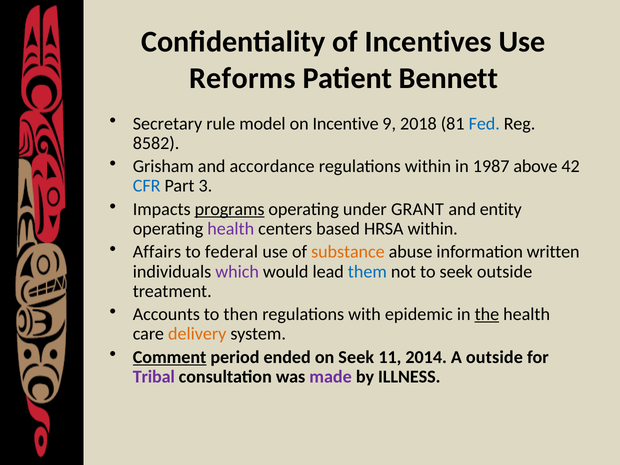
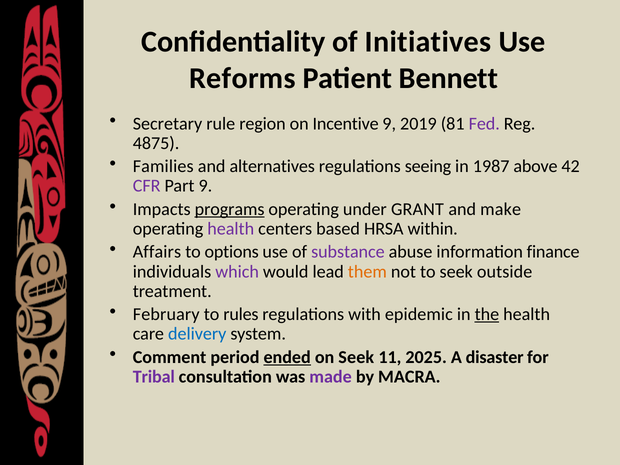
Incentives: Incentives -> Initiatives (428, 42)
model: model -> region (262, 124)
2018: 2018 -> 2019 (418, 124)
Fed colour: blue -> purple (484, 124)
8582: 8582 -> 4875 (156, 143)
Grisham: Grisham -> Families (163, 166)
accordance: accordance -> alternatives (272, 166)
regulations within: within -> seeing (428, 166)
CFR colour: blue -> purple (147, 186)
Part 3: 3 -> 9 (205, 186)
entity: entity -> make (501, 209)
federal: federal -> options (232, 252)
substance colour: orange -> purple (348, 252)
written: written -> finance (553, 252)
them colour: blue -> orange (367, 272)
Accounts: Accounts -> February (166, 314)
then: then -> rules (241, 314)
delivery colour: orange -> blue (197, 334)
Comment underline: present -> none (170, 357)
ended underline: none -> present (287, 357)
2014: 2014 -> 2025 (426, 357)
A outside: outside -> disaster (495, 357)
ILLNESS: ILLNESS -> MACRA (409, 377)
